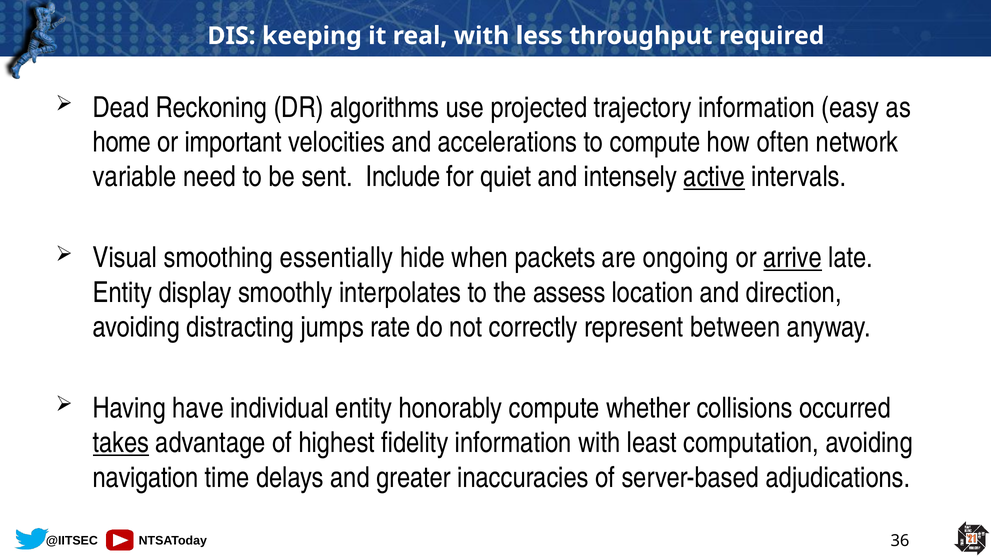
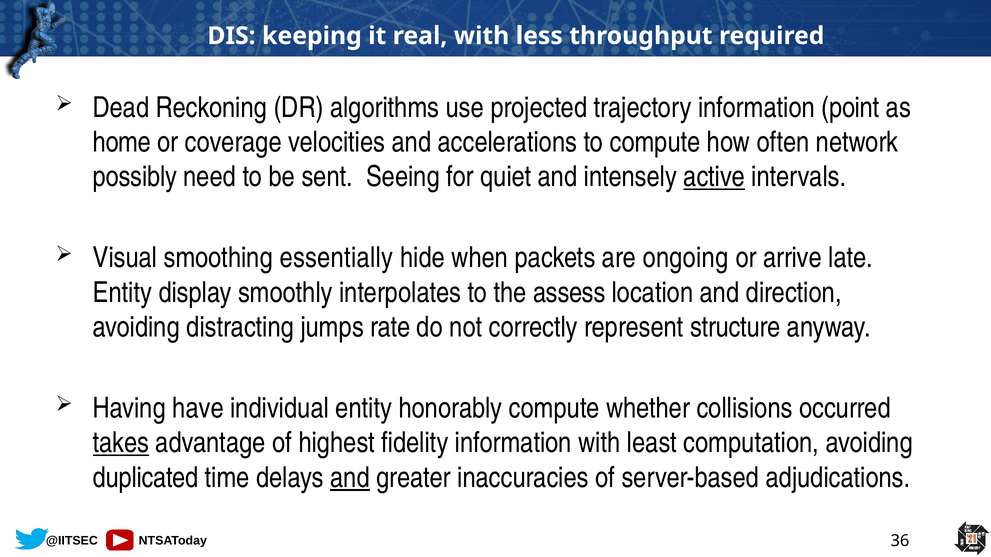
easy: easy -> point (850, 108)
important: important -> coverage (233, 142)
variable: variable -> possibly (135, 177)
Include: Include -> Seeing (403, 177)
arrive underline: present -> none (793, 258)
between: between -> structure (735, 327)
navigation: navigation -> duplicated (146, 478)
and underline: none -> present (350, 478)
